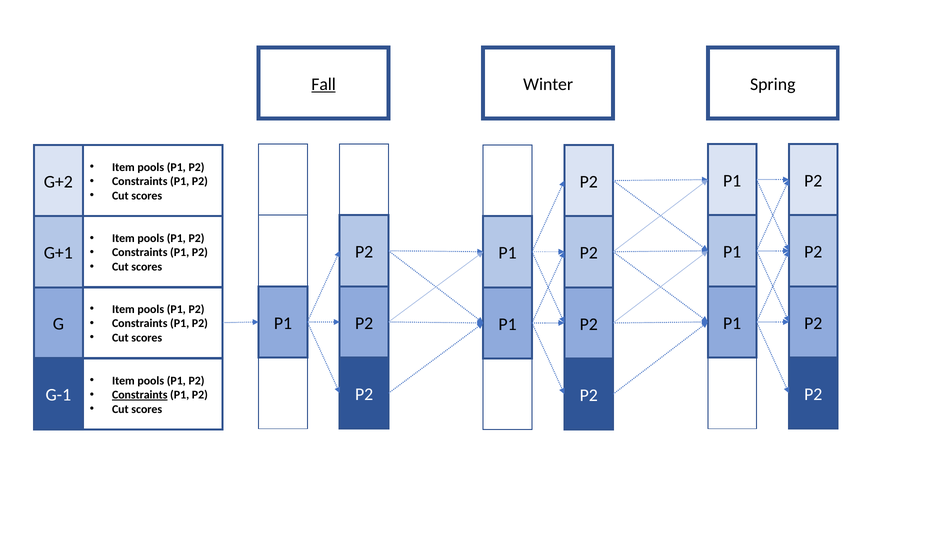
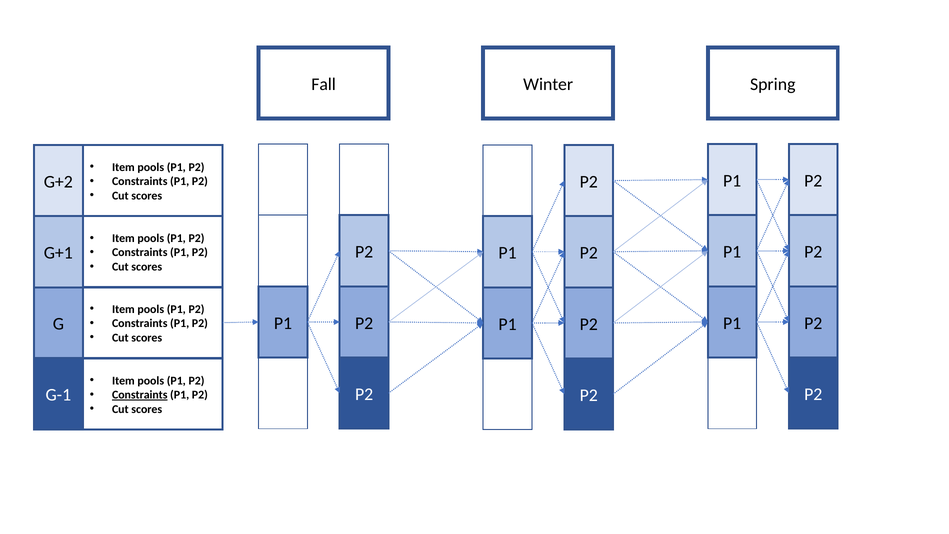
Fall underline: present -> none (324, 84)
